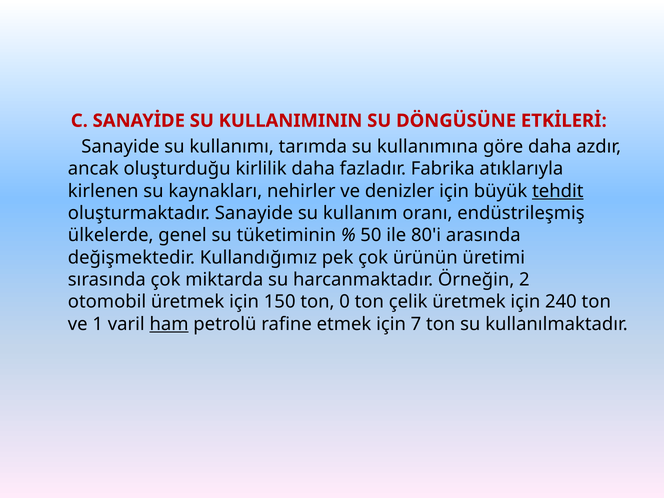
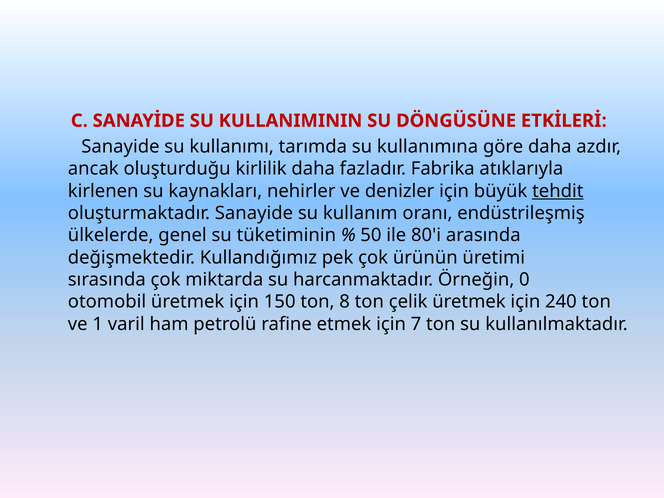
2: 2 -> 0 (524, 280)
0: 0 -> 8 (345, 302)
ham underline: present -> none (169, 324)
